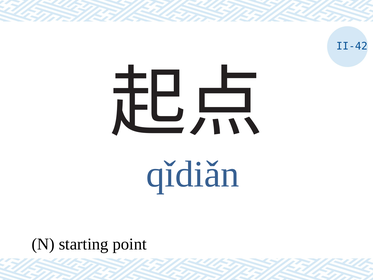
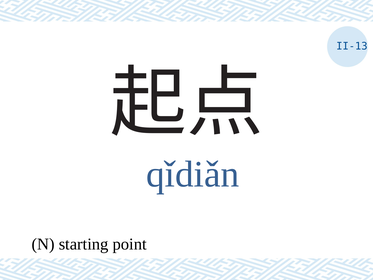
II-42: II-42 -> II-13 (352, 46)
